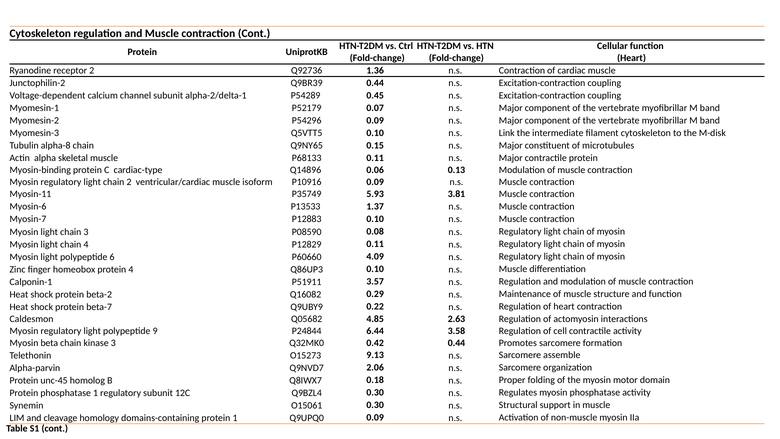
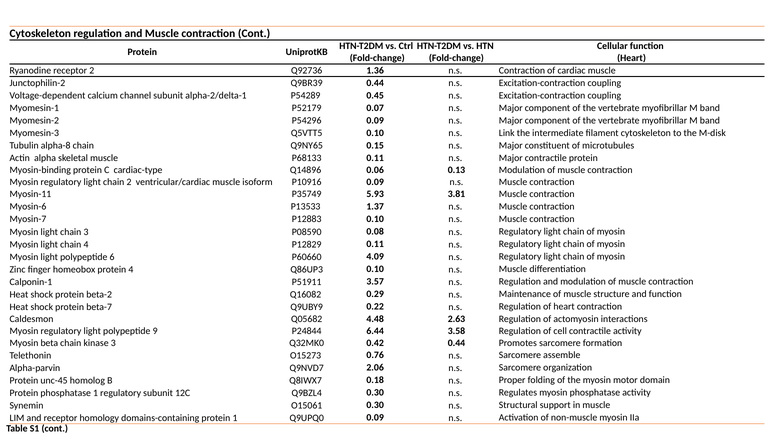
4.85: 4.85 -> 4.48 (375, 319)
9.13: 9.13 -> 0.76 (375, 355)
and cleavage: cleavage -> receptor (60, 418)
